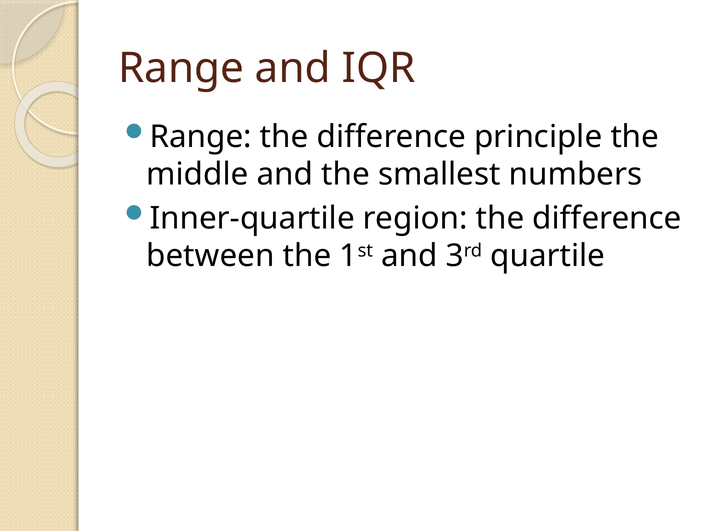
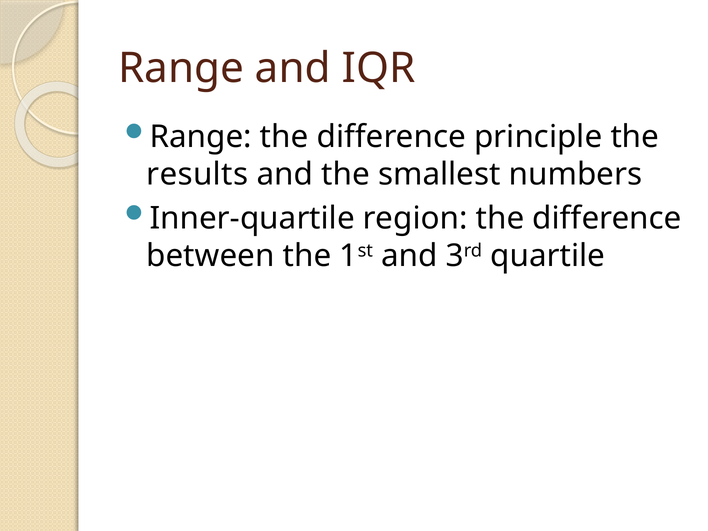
middle: middle -> results (197, 174)
